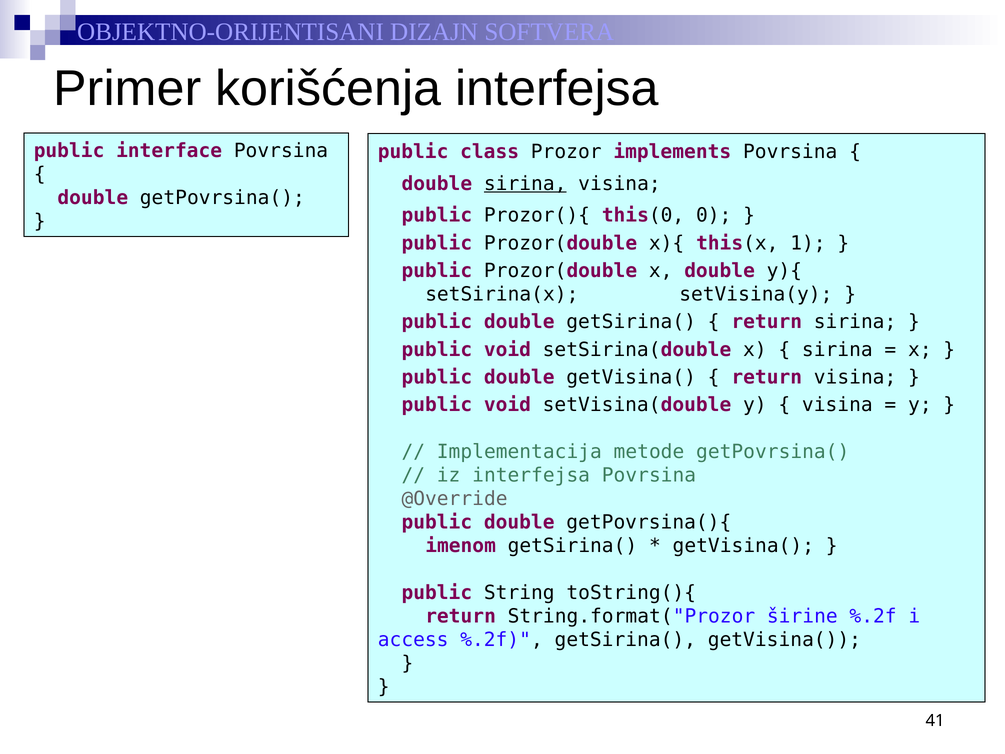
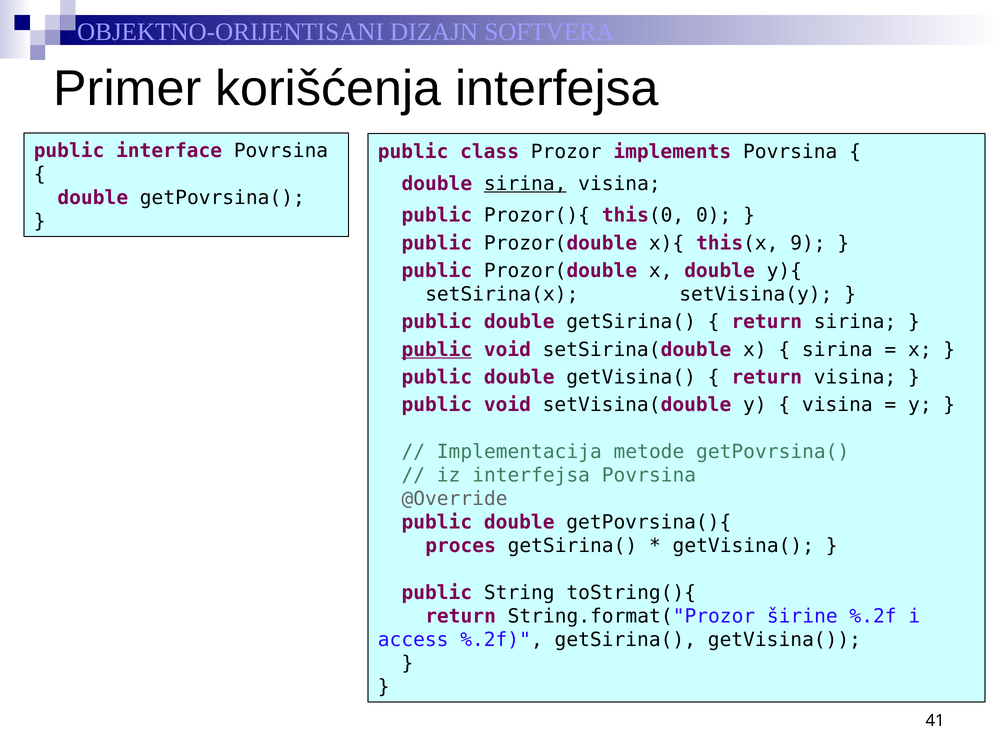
1: 1 -> 9 (808, 243)
public underline: none -> present (437, 349)
imenom: imenom -> proces (461, 546)
